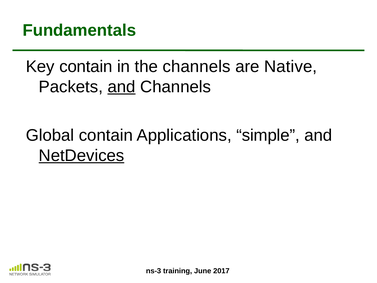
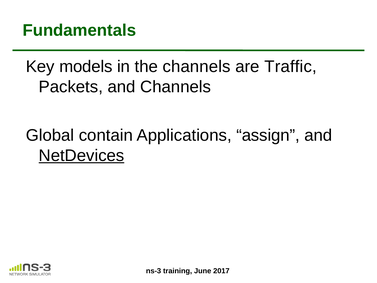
Key contain: contain -> models (86, 67)
Native: Native -> Traffic (291, 67)
and underline: present -> none (122, 87)
simple: simple -> assign (268, 135)
